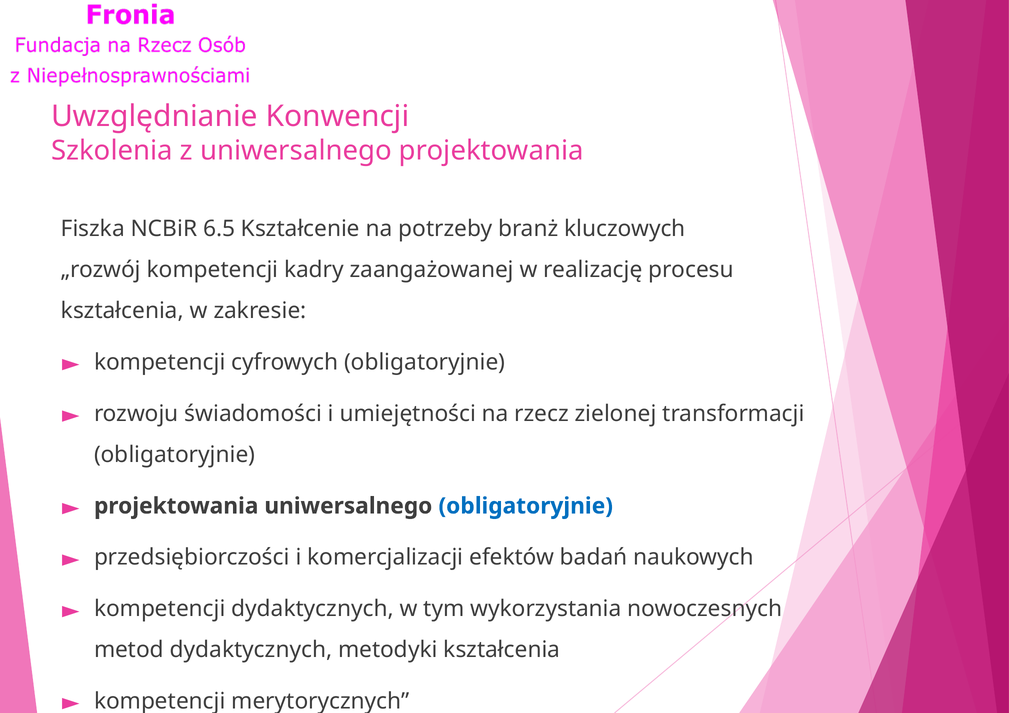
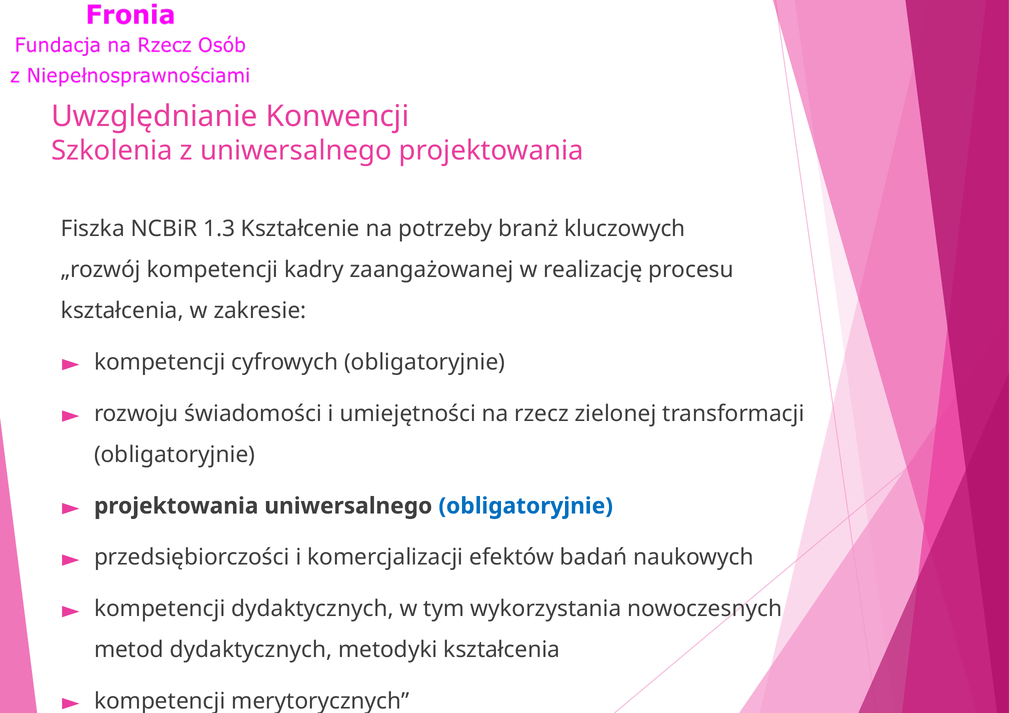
6.5: 6.5 -> 1.3 (219, 229)
